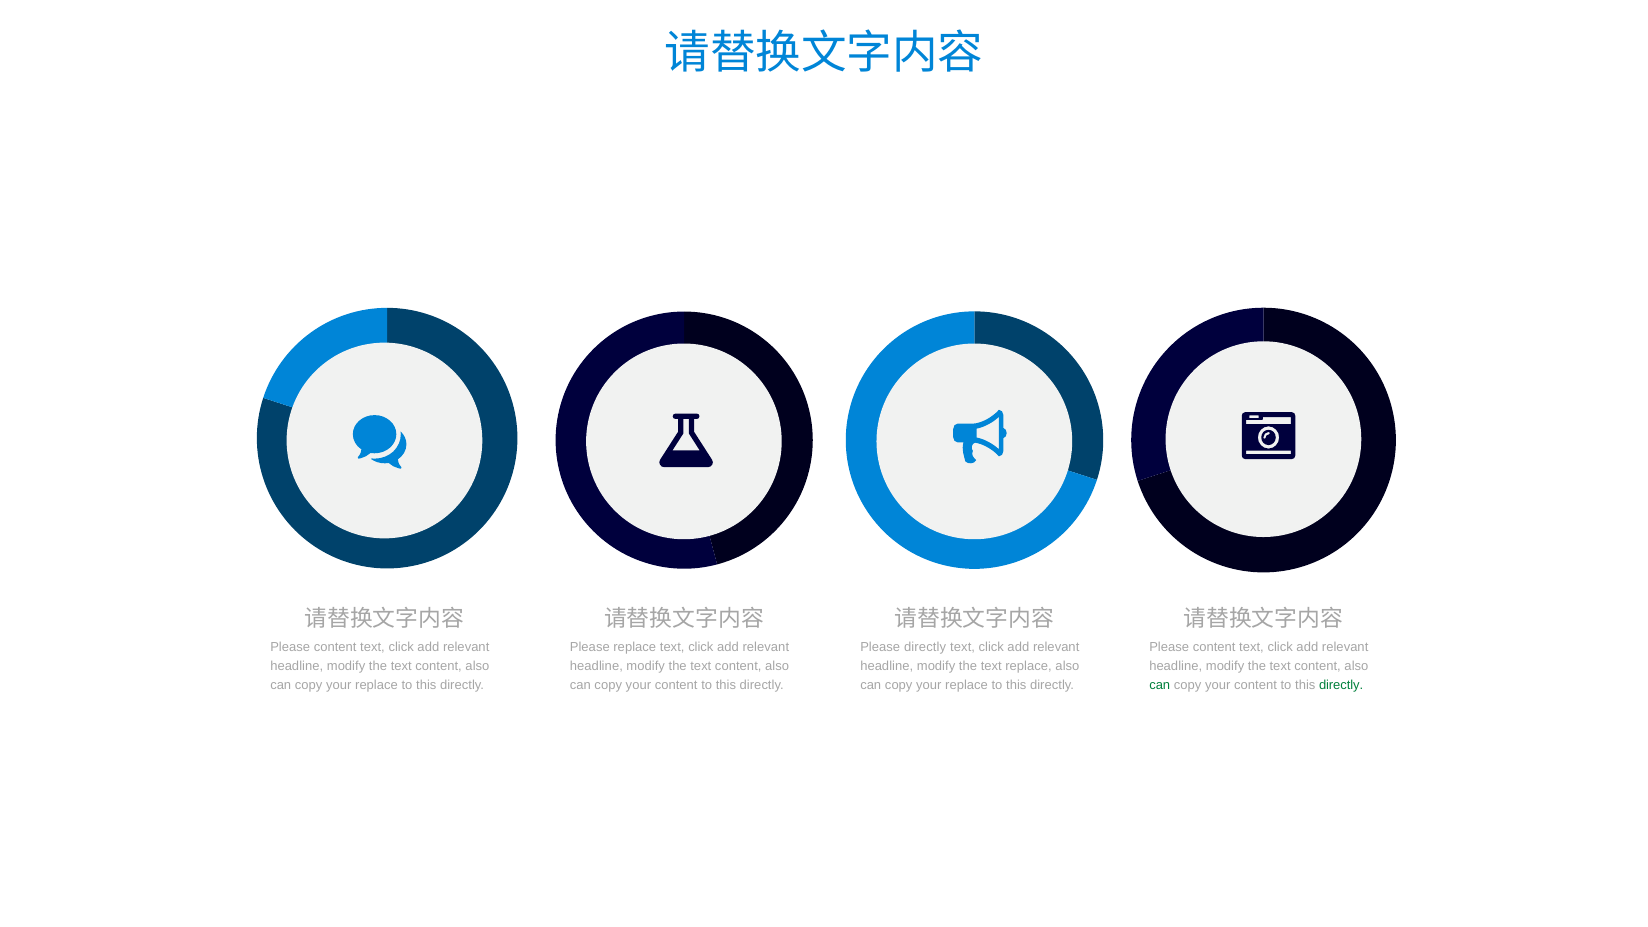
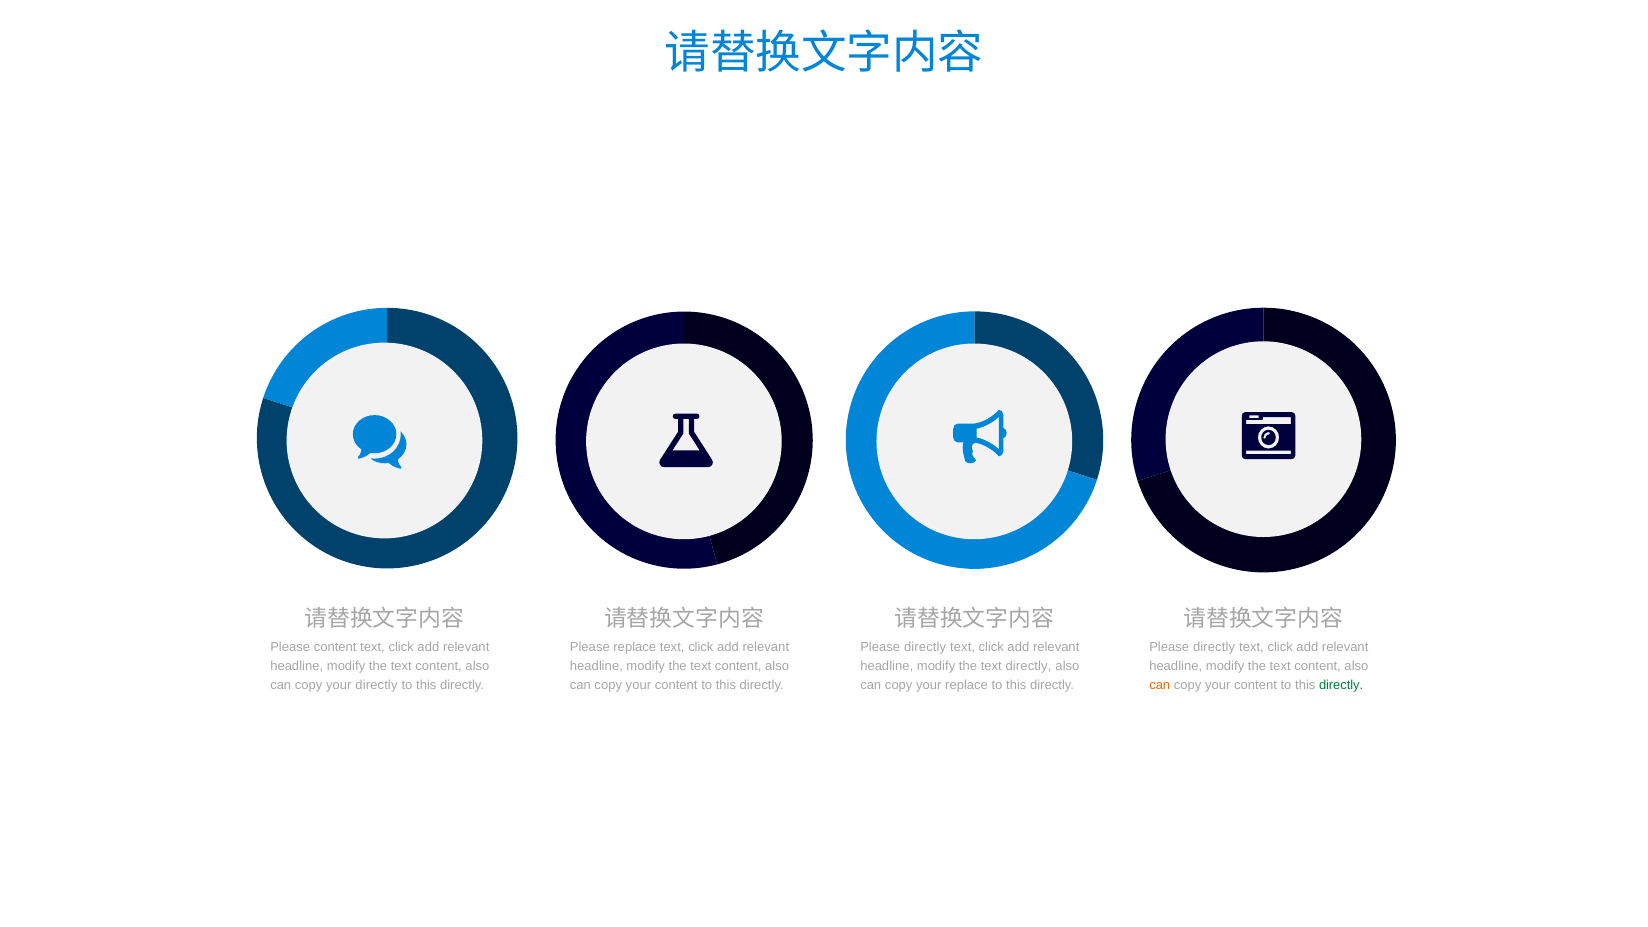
content: content -> directly (1214, 647)
text replace: replace -> directly (1029, 666)
replace: replace -> directly (376, 685)
can colour: green -> orange (1160, 685)
